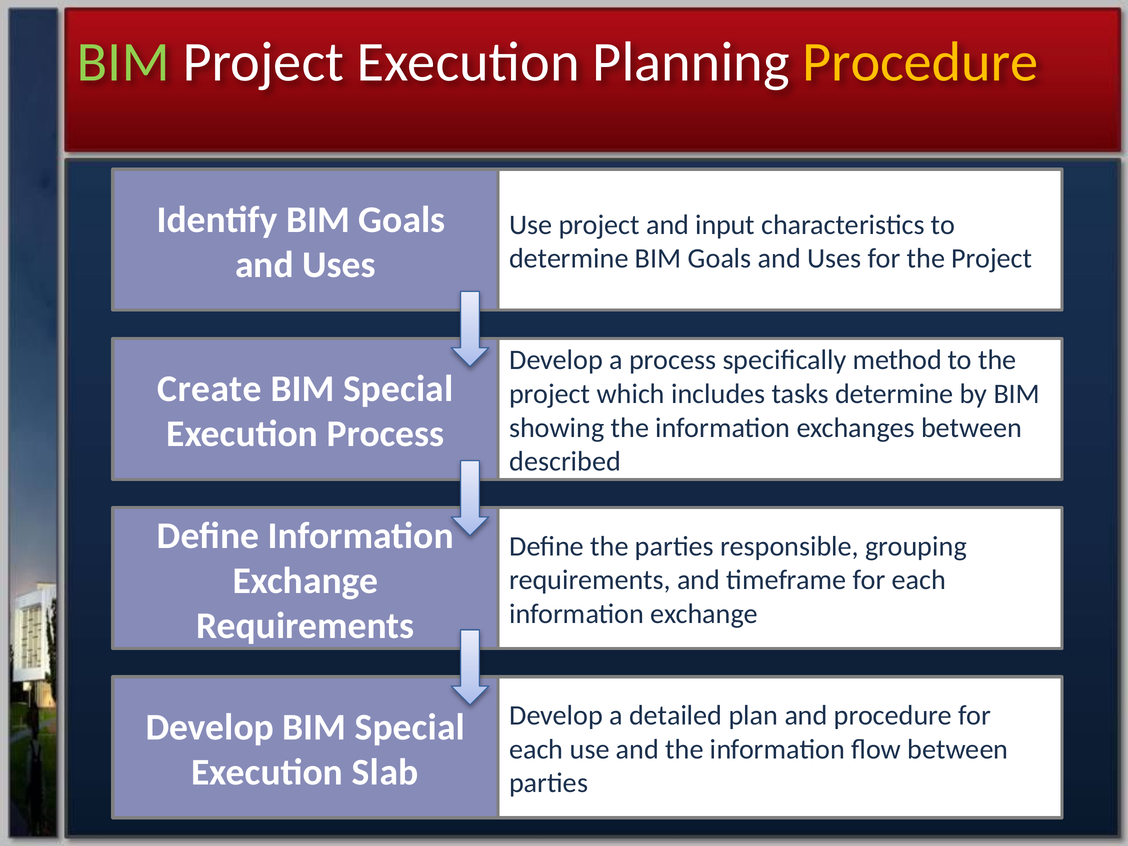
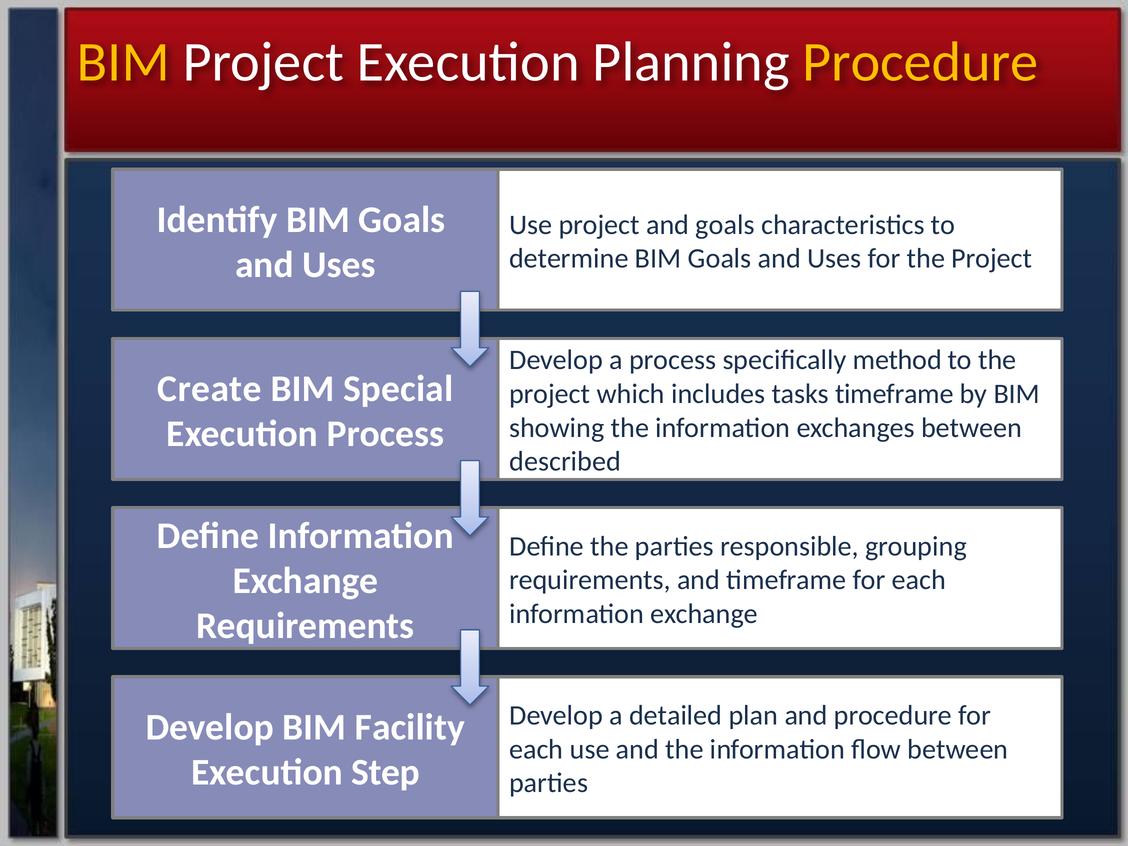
BIM colour: light green -> yellow (123, 62)
and input: input -> goals (725, 225)
tasks determine: determine -> timeframe (894, 394)
Develop BIM Special: Special -> Facility (410, 727)
Slab: Slab -> Step (386, 772)
